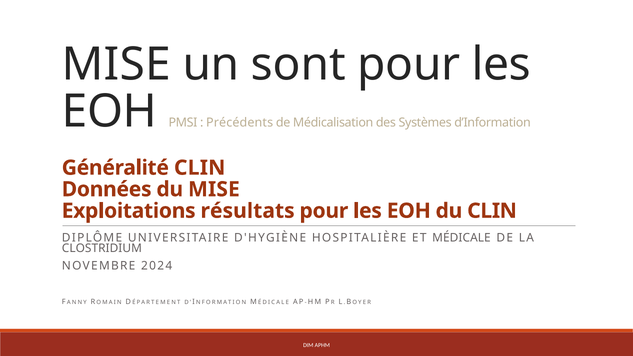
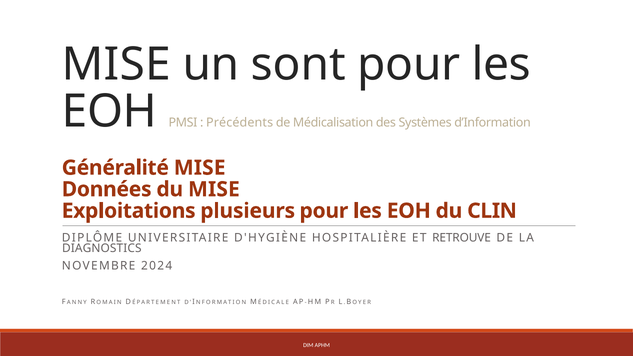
Généralité CLIN: CLIN -> MISE (200, 168)
résultats: résultats -> plusieurs (248, 211)
ET MÉDICALE: MÉDICALE -> RETROUVE (462, 238)
CLOSTRIDIUM: CLOSTRIDIUM -> DIAGNOSTICS (102, 248)
